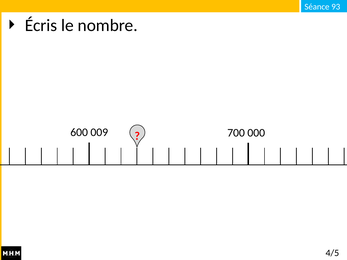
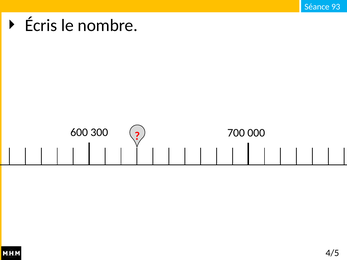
009: 009 -> 300 (99, 132)
